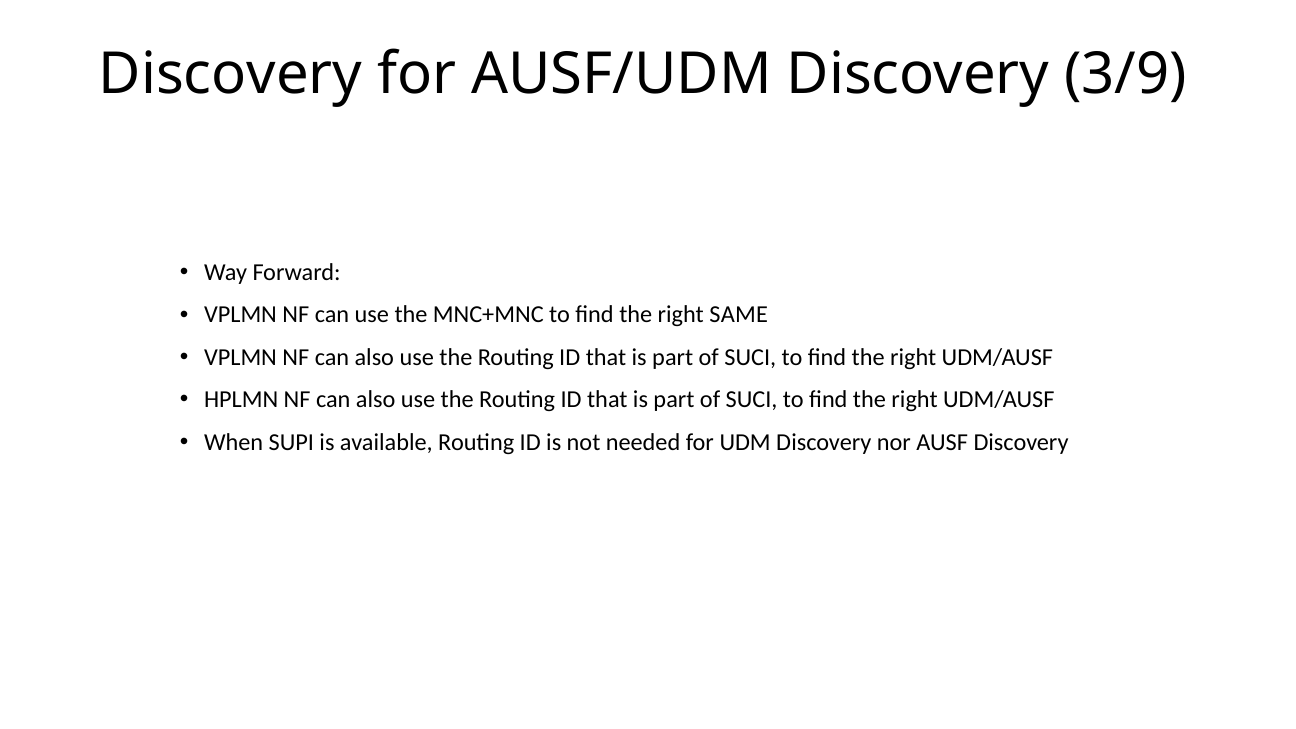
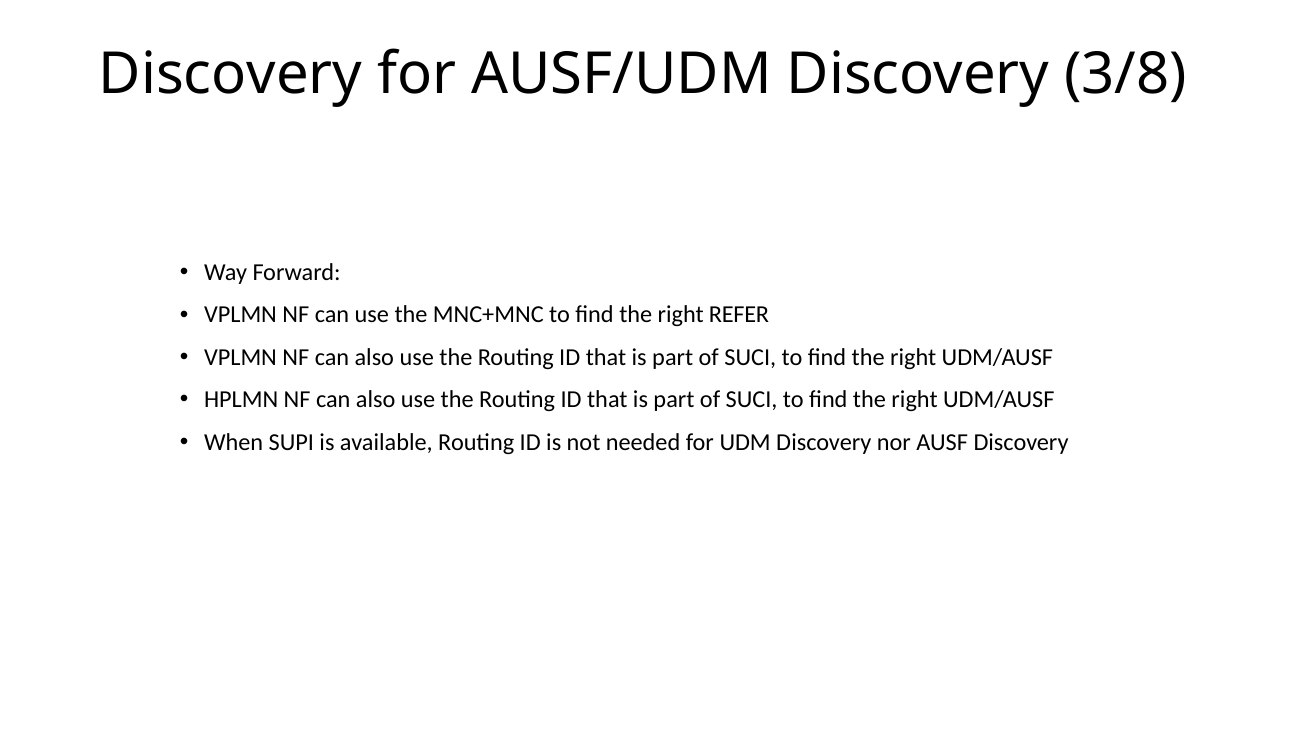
3/9: 3/9 -> 3/8 (1126, 75)
SAME: SAME -> REFER (739, 315)
